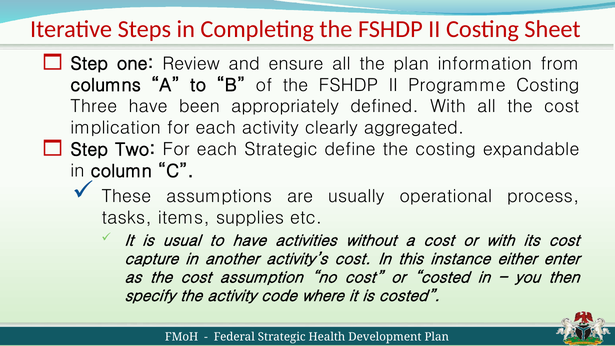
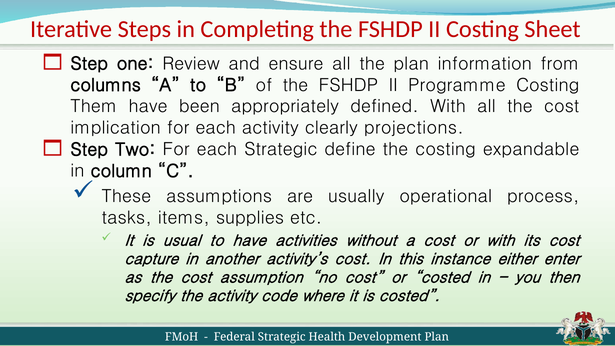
Three: Three -> Them (94, 107)
aggregated: aggregated -> projections (414, 128)
